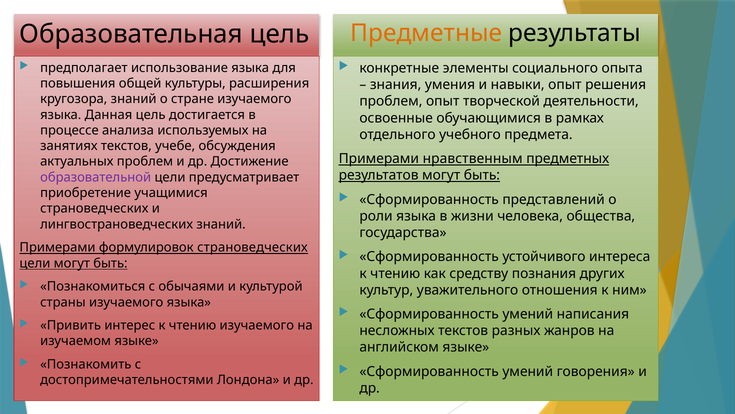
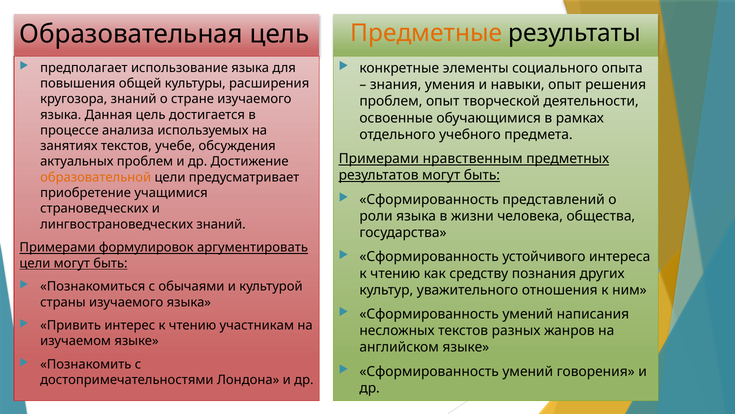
образовательной colour: purple -> orange (96, 177)
формулировок страноведческих: страноведческих -> аргументировать (253, 247)
чтению изучаемого: изучаемого -> участникам (257, 325)
